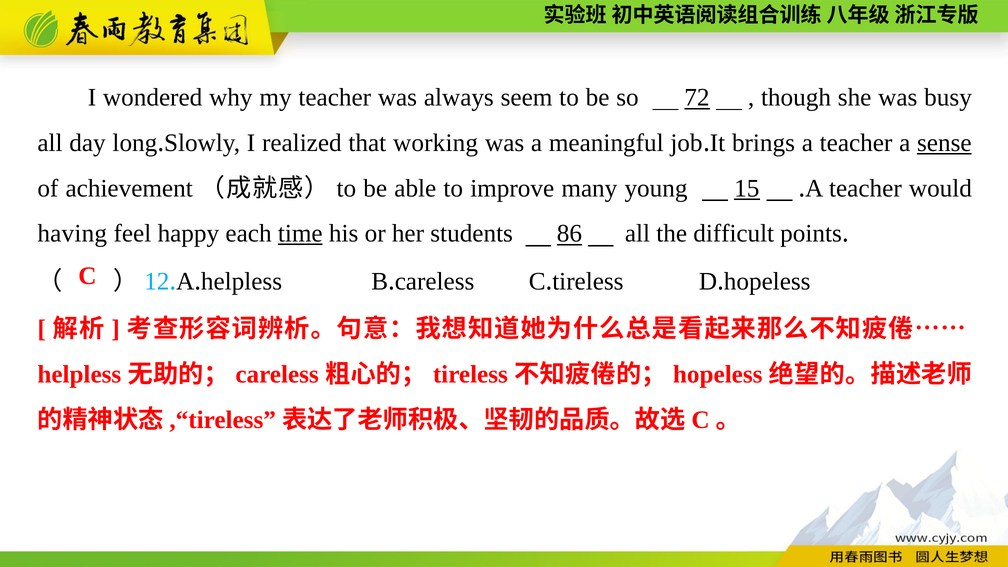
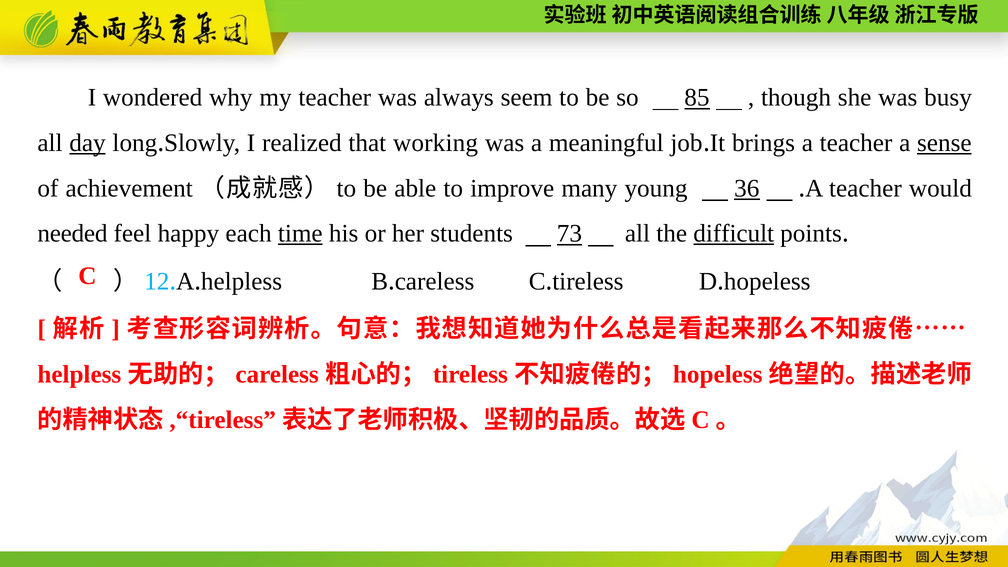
72: 72 -> 85 (697, 98)
day underline: none -> present (87, 143)
15: 15 -> 36 (747, 188)
having: having -> needed (72, 234)
86: 86 -> 73 (569, 234)
difficult underline: none -> present (734, 234)
